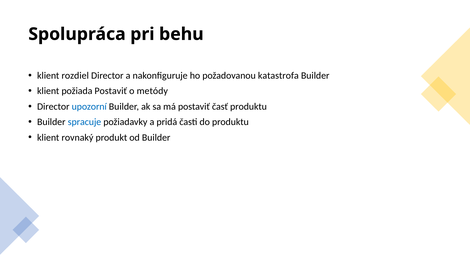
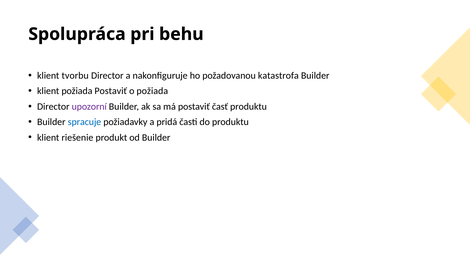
rozdiel: rozdiel -> tvorbu (75, 76)
o metódy: metódy -> požiada (152, 91)
upozorní colour: blue -> purple (89, 107)
rovnaký: rovnaký -> riešenie (77, 138)
